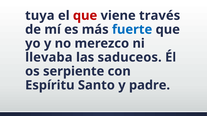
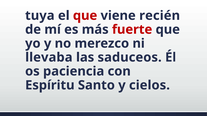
través: través -> recién (160, 16)
fuerte colour: blue -> red (132, 30)
serpiente: serpiente -> paciencia (74, 72)
padre: padre -> cielos (149, 85)
